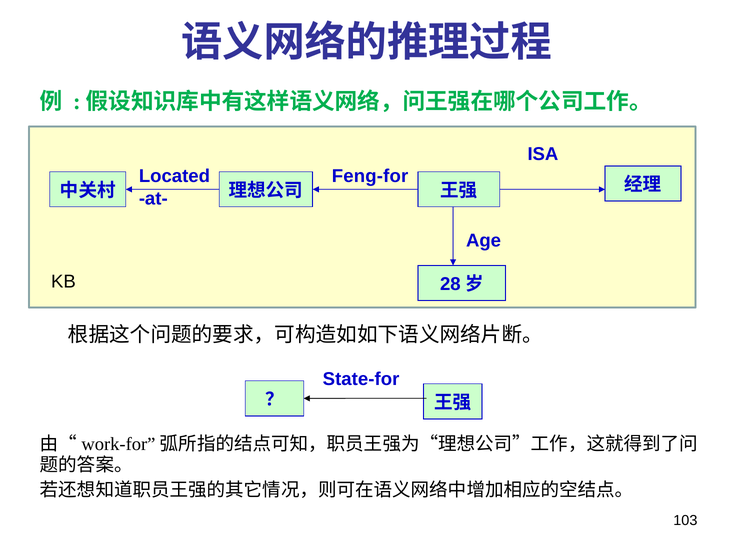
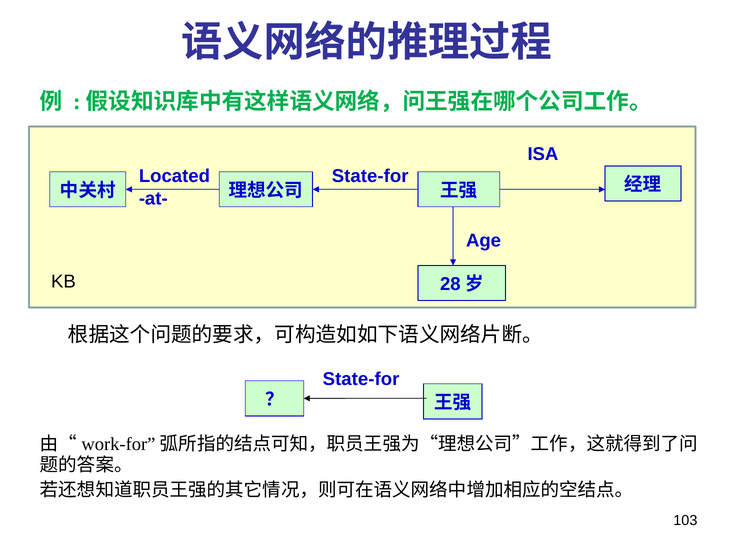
Feng-for: Feng-for -> State-for (370, 176)
